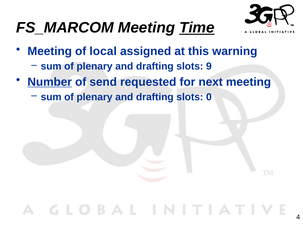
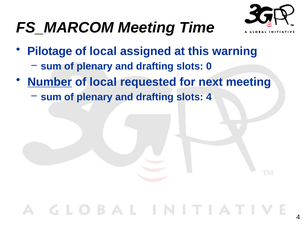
Time underline: present -> none (197, 28)
Meeting: Meeting -> Pilotage (50, 51)
9: 9 -> 0 (209, 66)
send: send -> local (103, 82)
slots 0: 0 -> 4 (209, 97)
